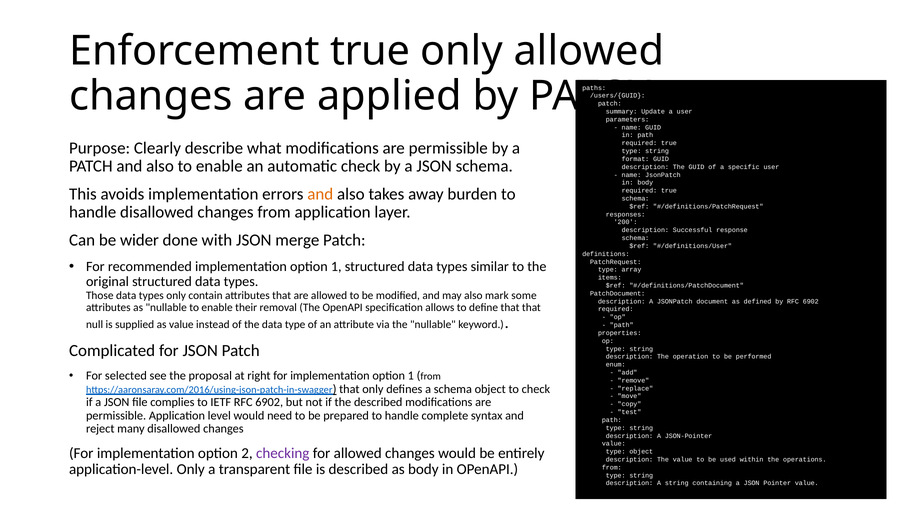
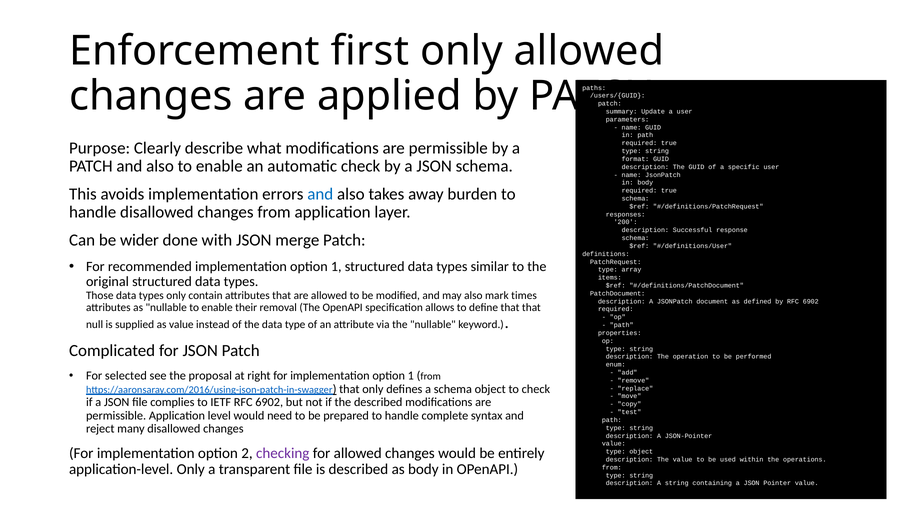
Enforcement true: true -> first (370, 51)
and colour: orange -> blue (320, 194)
some: some -> times (524, 296)
